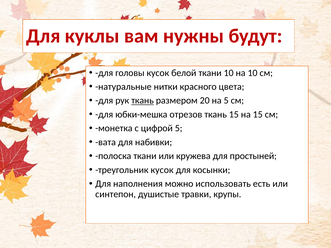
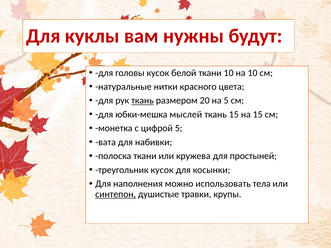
отрезов: отрезов -> мыслей (186, 115)
есть: есть -> тела (262, 184)
синтепон underline: none -> present (116, 194)
